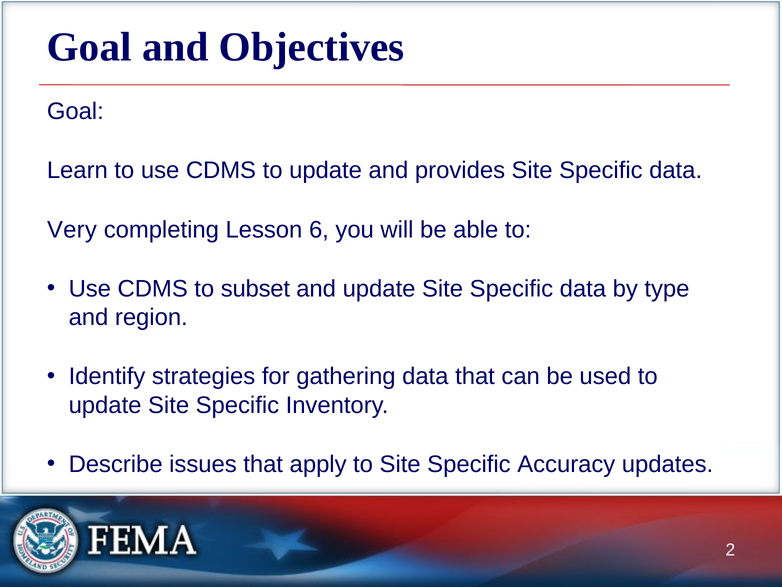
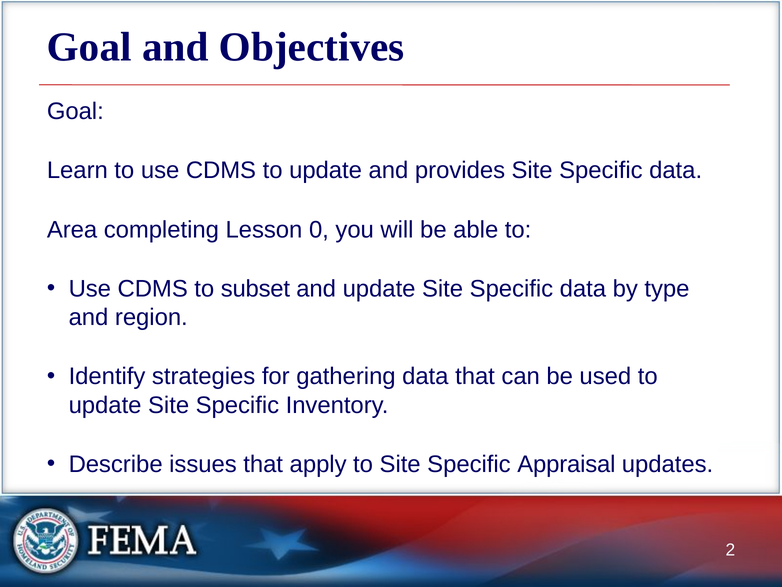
Very: Very -> Area (72, 229)
6: 6 -> 0 (319, 229)
Accuracy: Accuracy -> Appraisal (566, 464)
